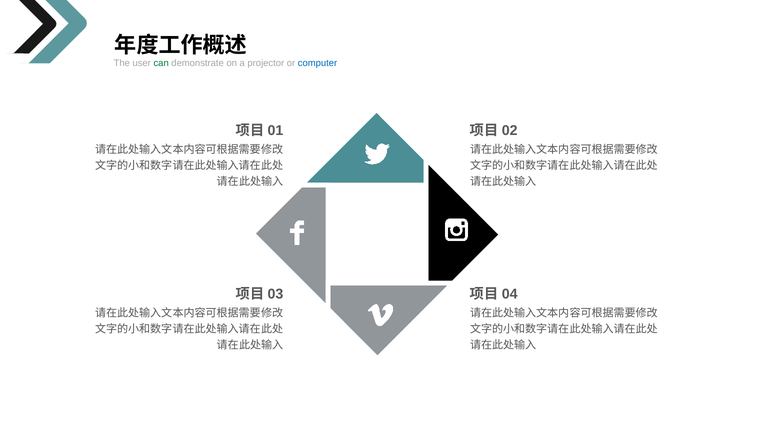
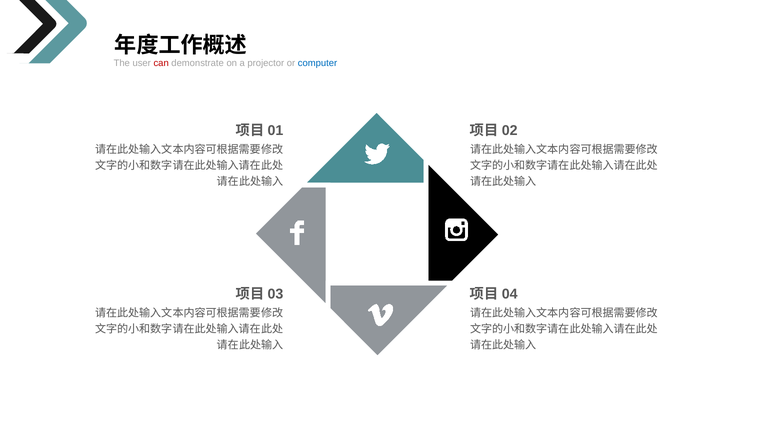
can colour: green -> red (161, 63)
